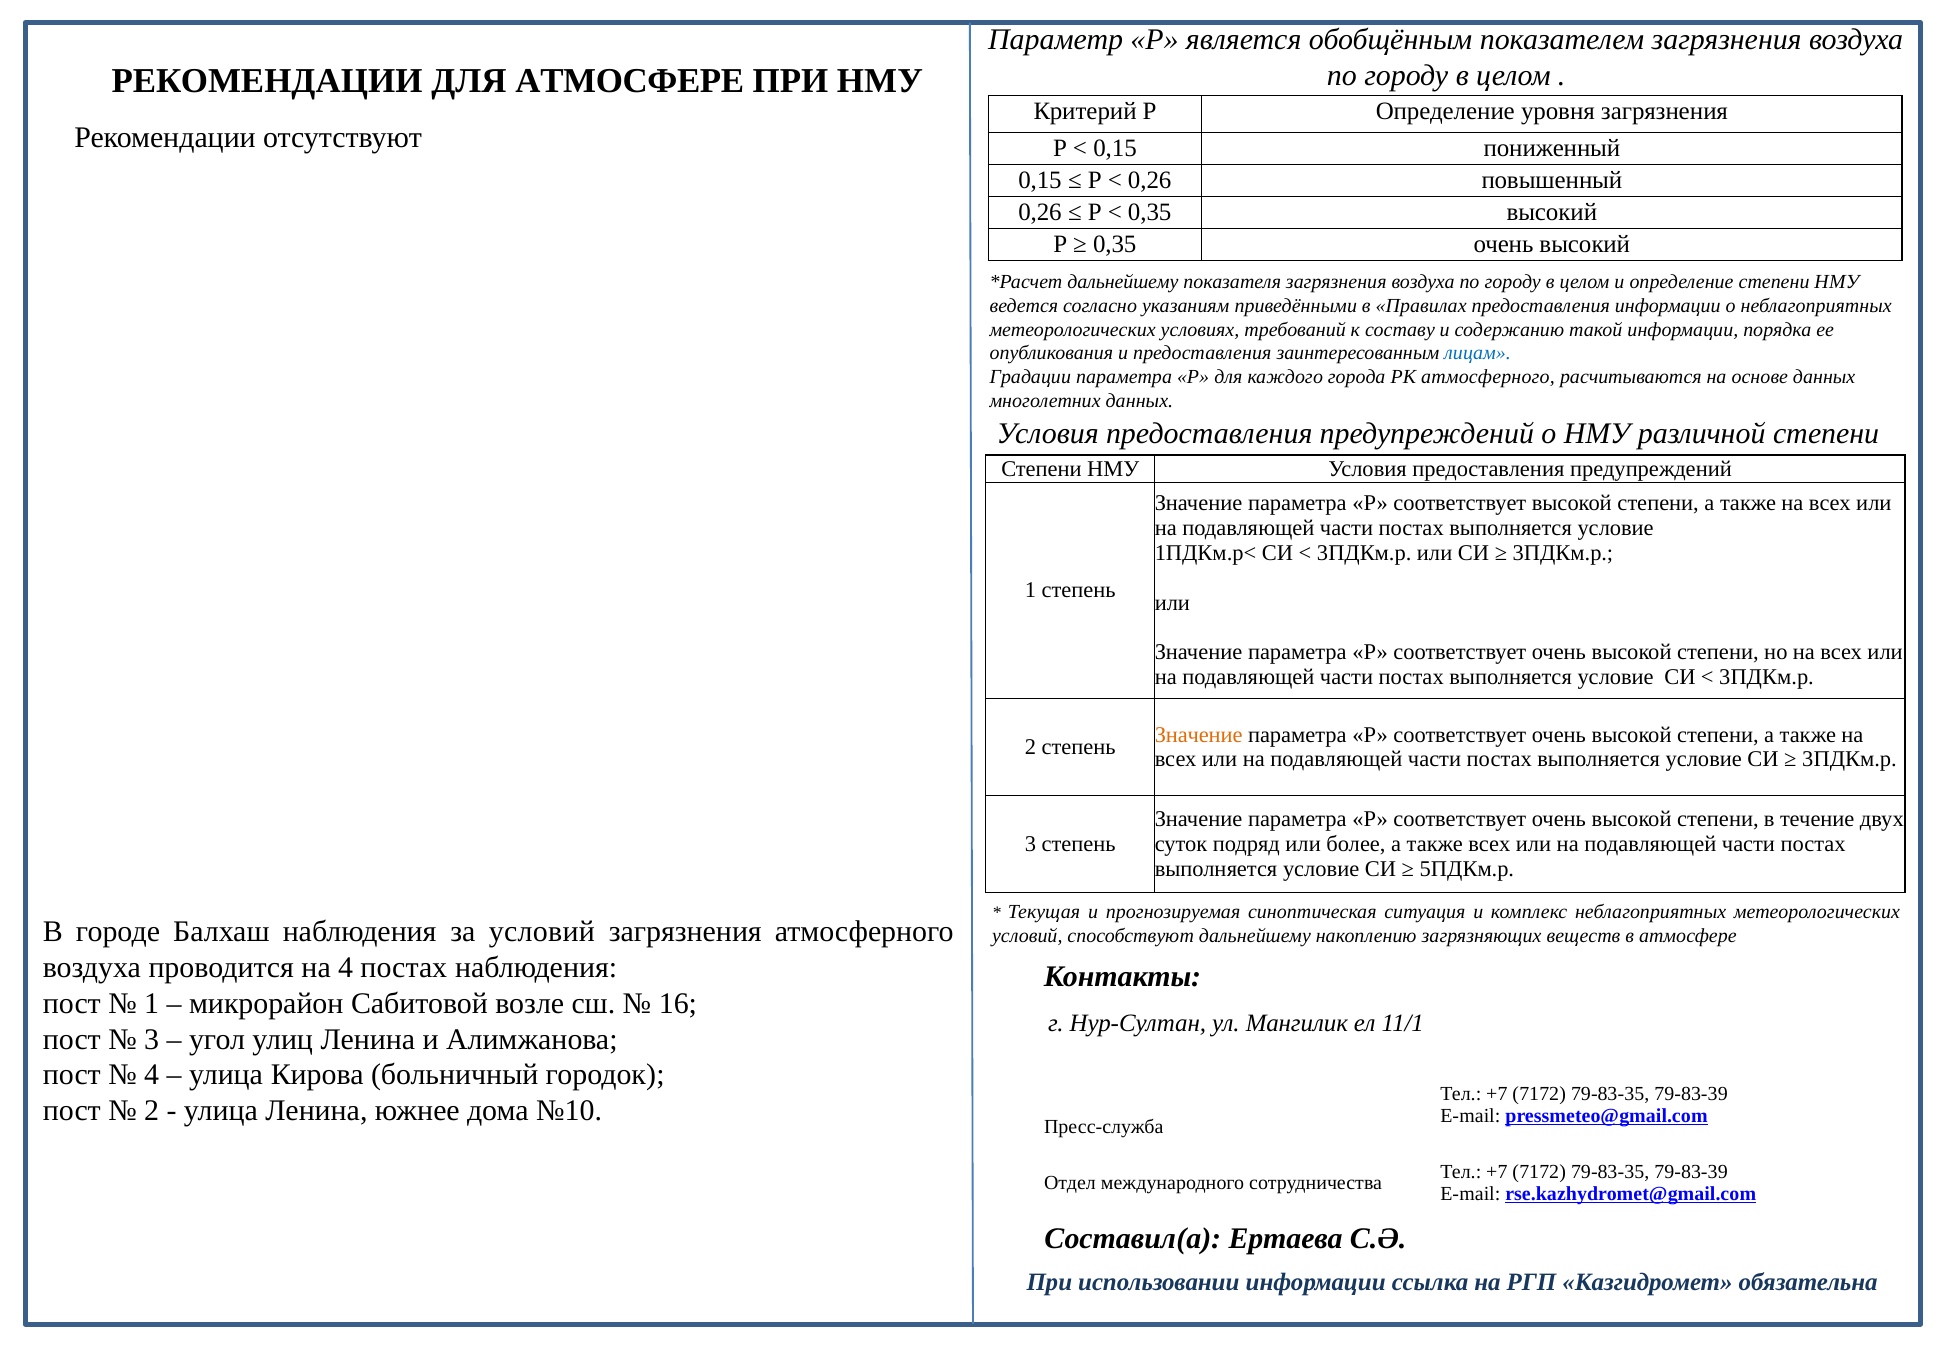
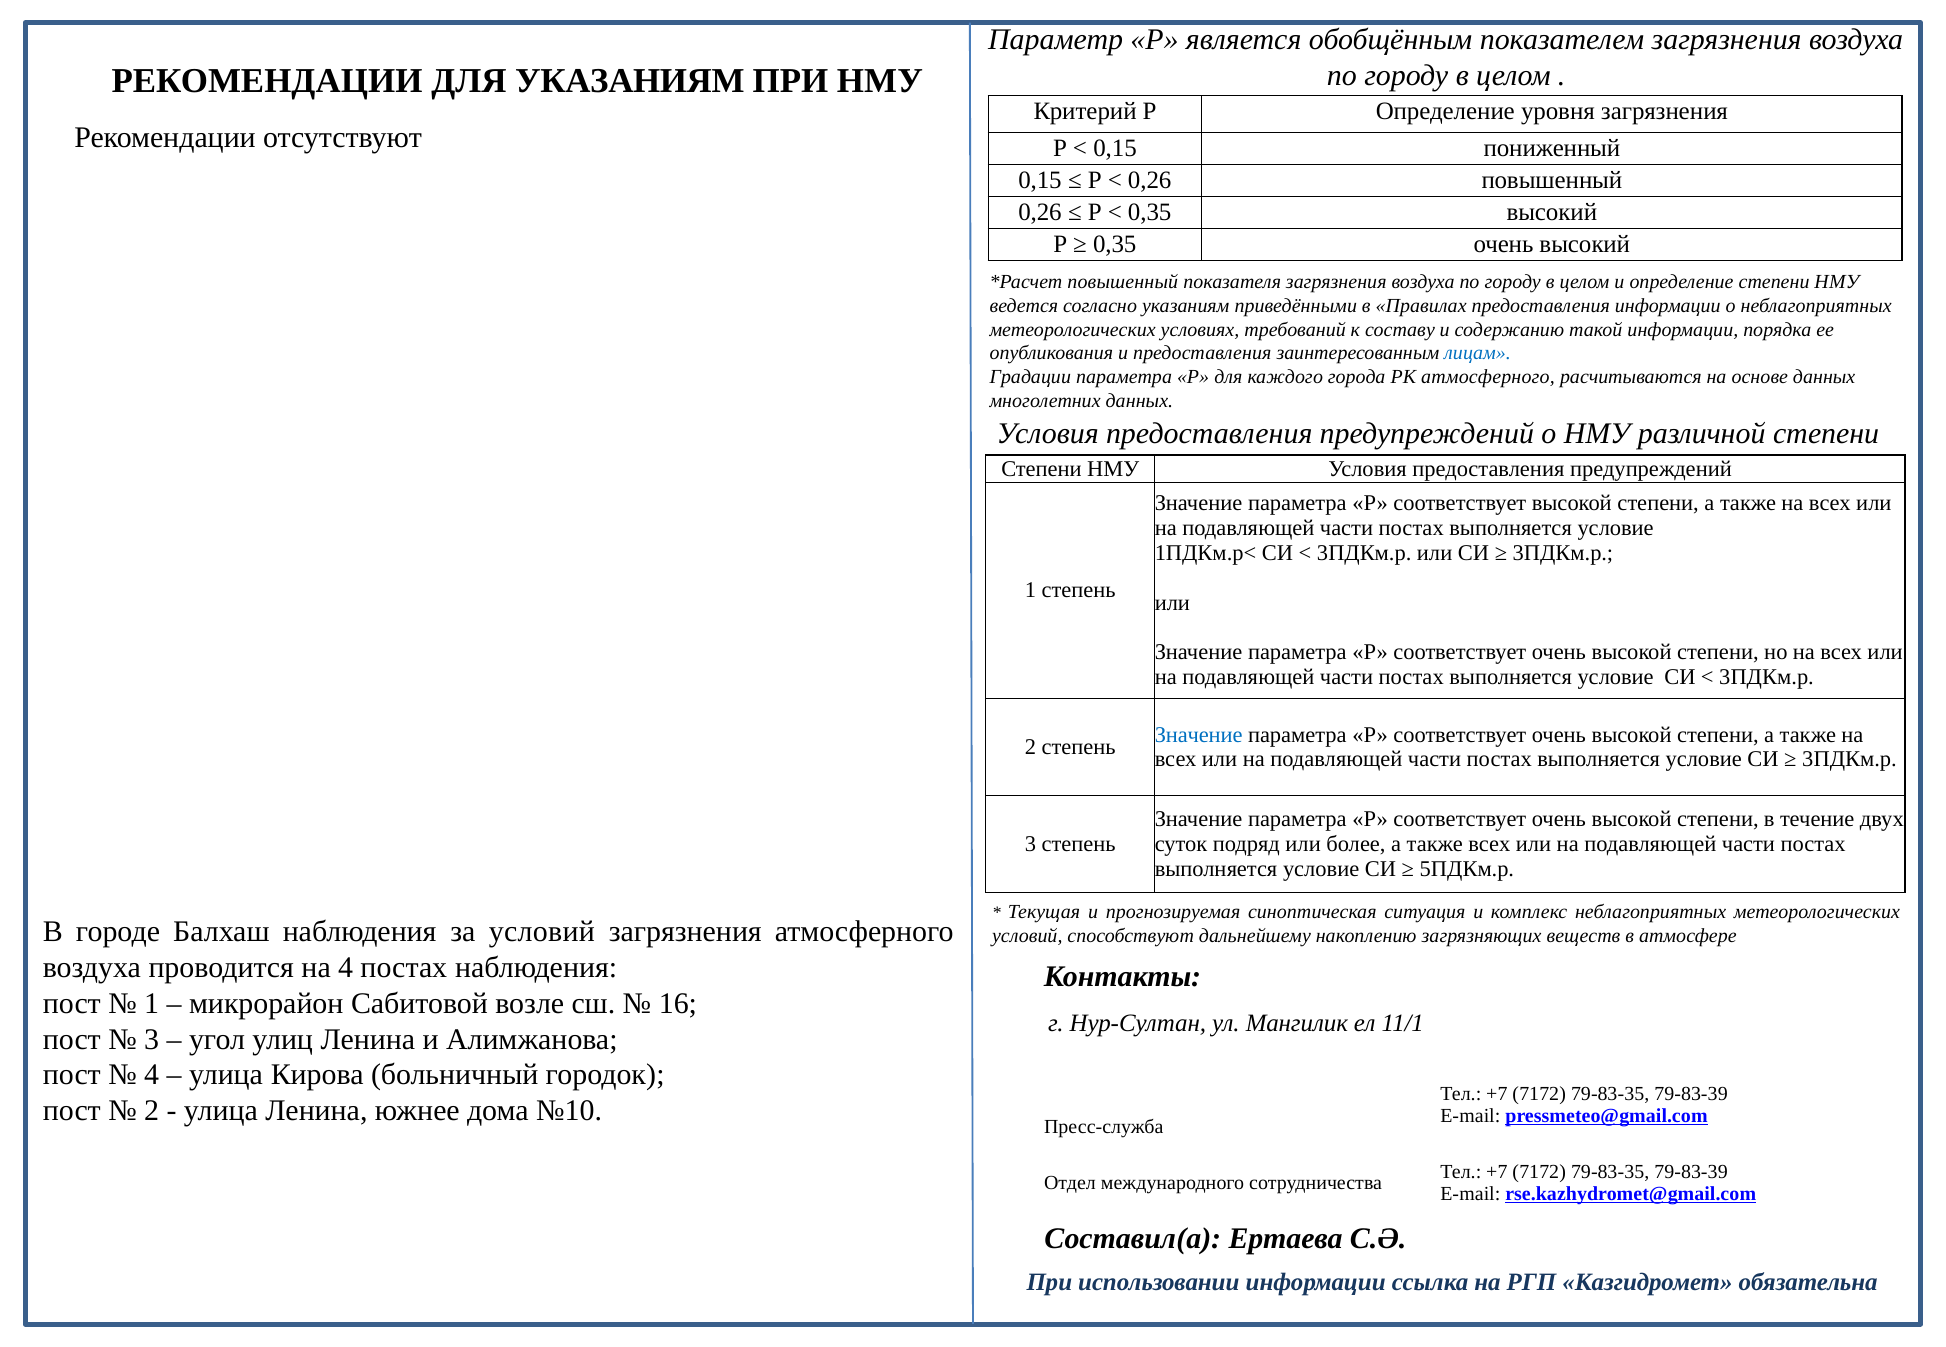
ДЛЯ АТМОСФЕРЕ: АТМОСФЕРЕ -> УКАЗАНИЯМ (630, 81)
дальнейшему: дальнейшему -> повышенный (1123, 282)
Значение colour: orange -> blue (1199, 735)
